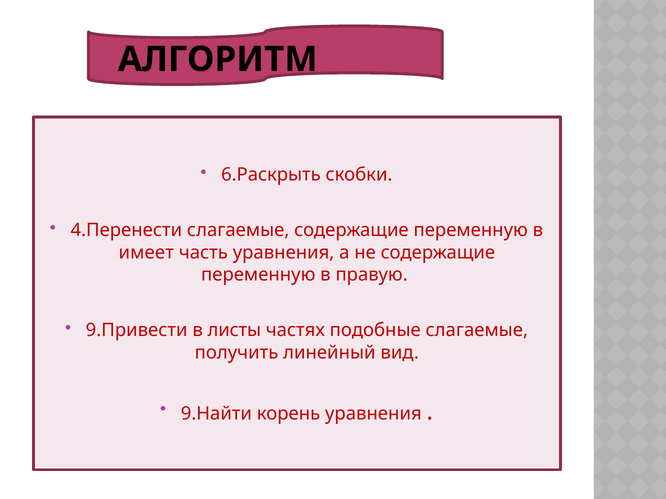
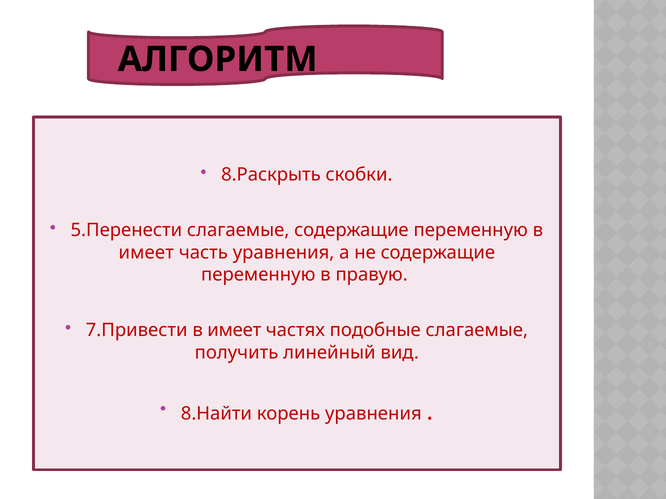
6.Раскрыть: 6.Раскрыть -> 8.Раскрыть (271, 175)
4.Перенести: 4.Перенести -> 5.Перенести (126, 231)
9.Привести: 9.Привести -> 7.Привести (137, 331)
листы: листы -> имеет (234, 331)
9.Найти: 9.Найти -> 8.Найти (216, 414)
